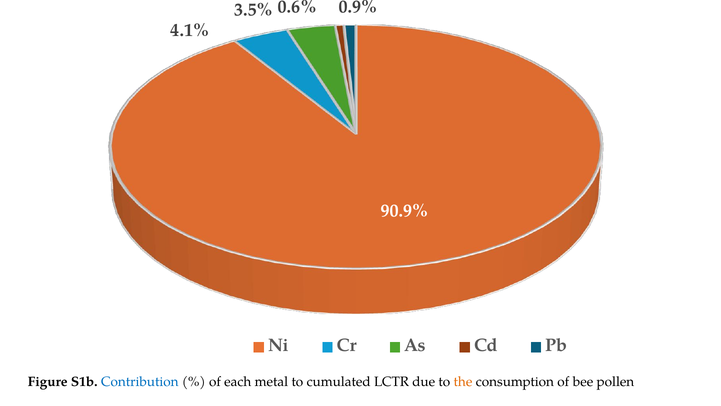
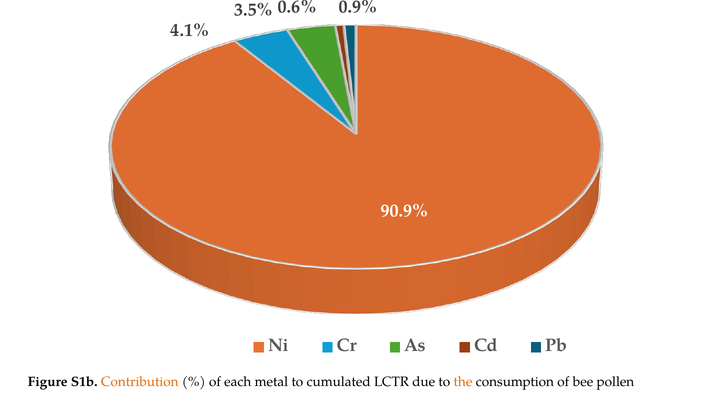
Contribution colour: blue -> orange (140, 381)
